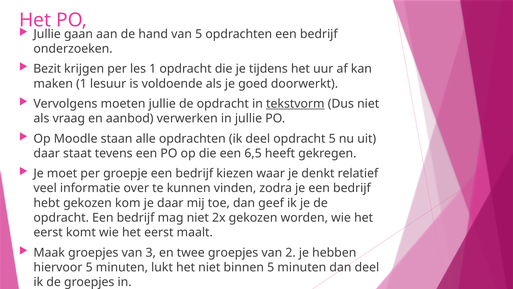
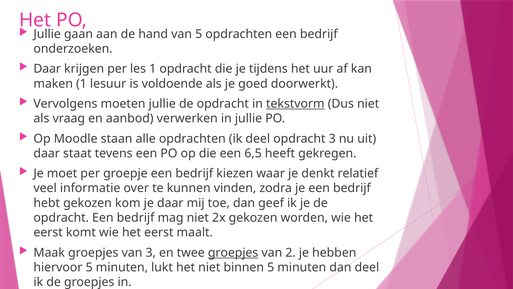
Bezit: Bezit -> Daar (47, 69)
opdracht 5: 5 -> 3 (332, 138)
groepjes underline: none -> present (233, 252)
